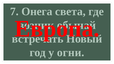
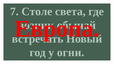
Онега: Онега -> Столе (37, 12)
